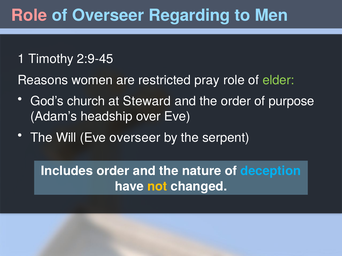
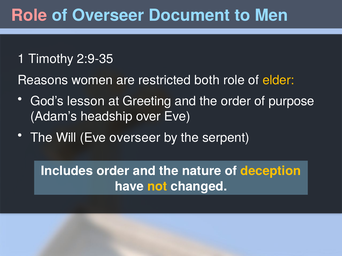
Regarding: Regarding -> Document (189, 15)
2:9-45: 2:9-45 -> 2:9-35 (95, 59)
pray: pray -> both (207, 80)
elder colour: light green -> yellow (278, 80)
church: church -> lesson (86, 101)
Steward: Steward -> Greeting (147, 101)
deception colour: light blue -> yellow (271, 171)
